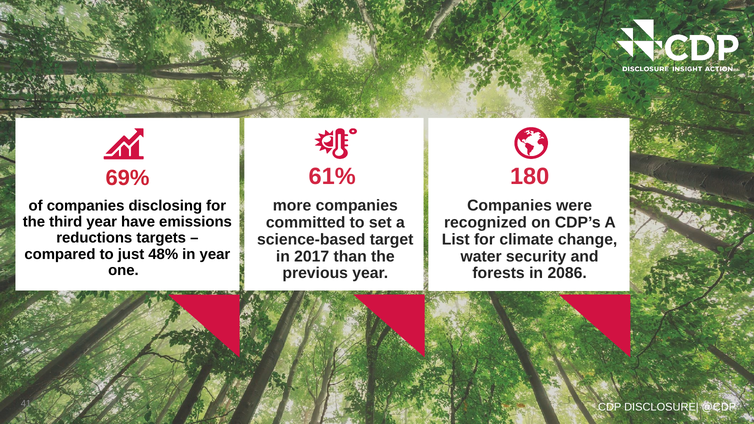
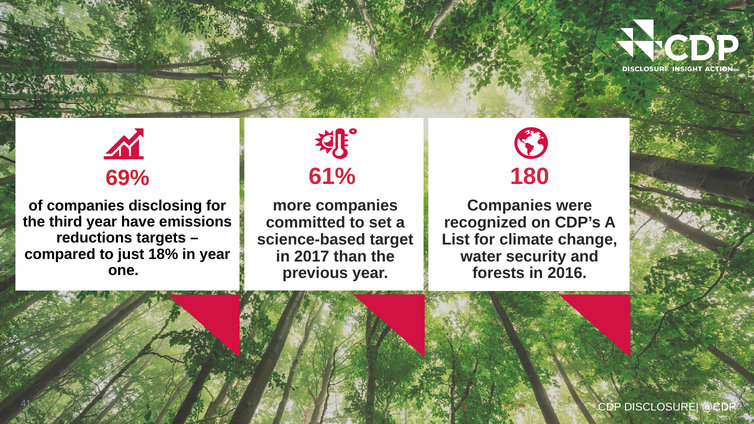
48%: 48% -> 18% (163, 254)
2086: 2086 -> 2016 (567, 273)
